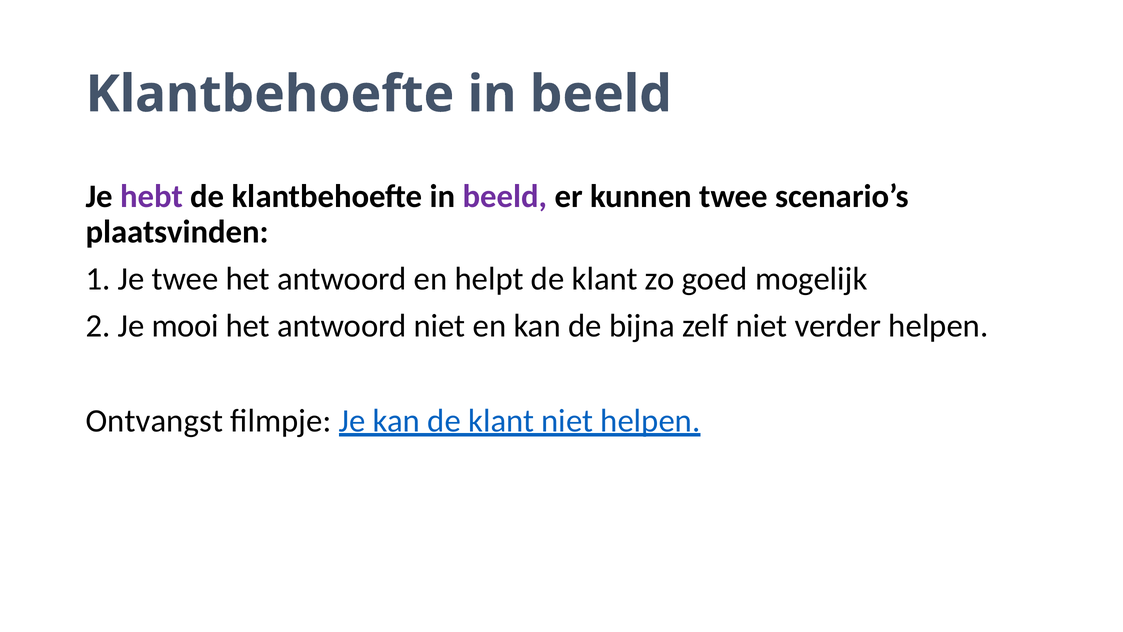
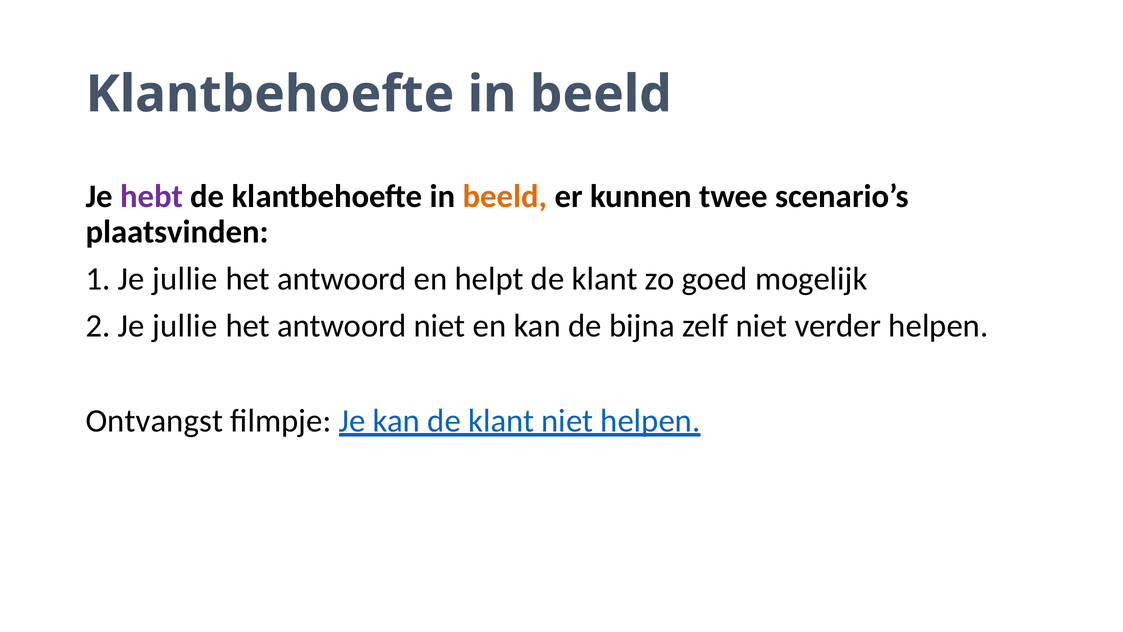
beeld colour: purple -> orange (505, 196)
1 Je twee: twee -> jullie (185, 279)
2 Je mooi: mooi -> jullie (185, 326)
